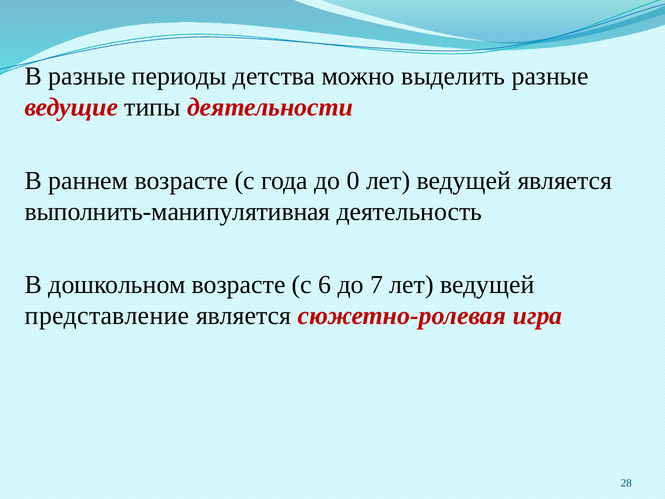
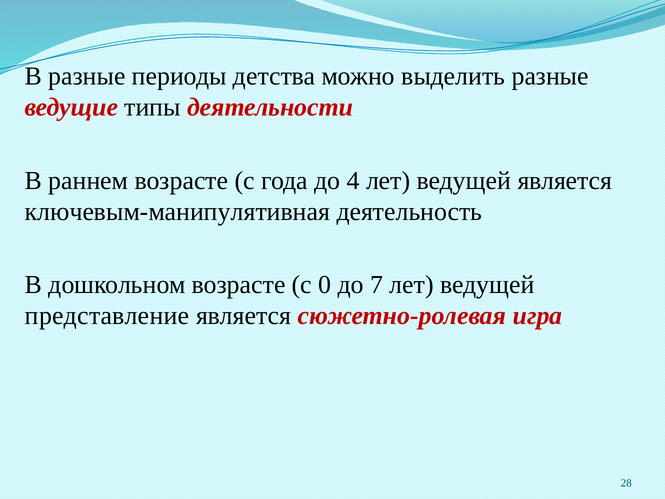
0: 0 -> 4 (353, 180)
выполнить-манипулятивная: выполнить-манипулятивная -> ключевым-манипулятивная (177, 212)
6: 6 -> 0 (325, 285)
